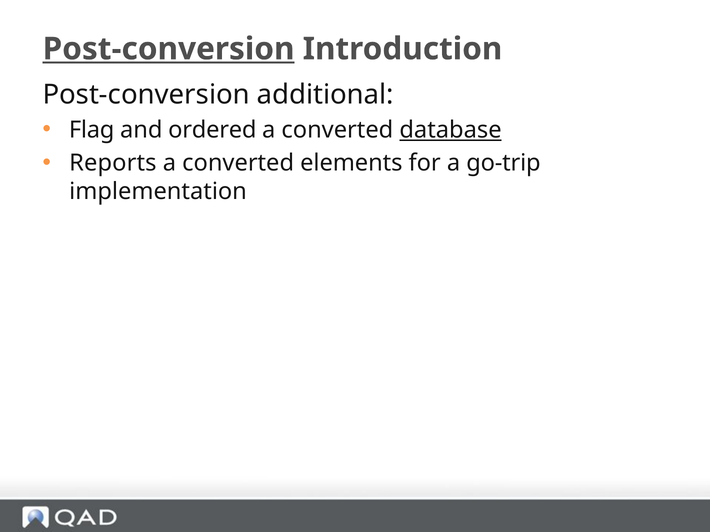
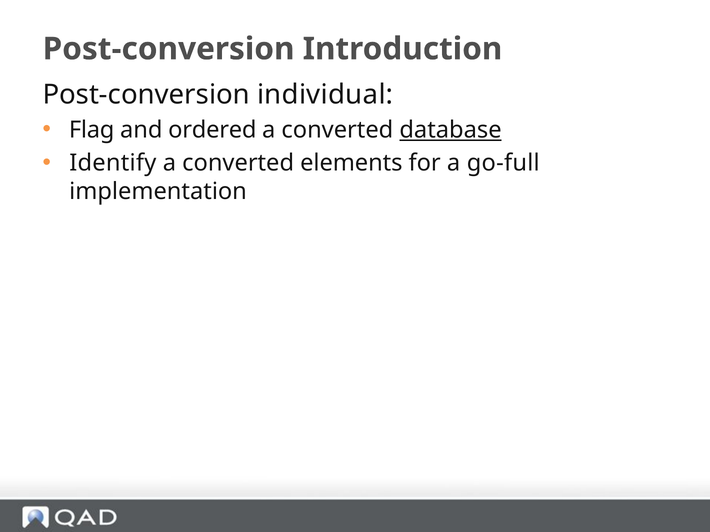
Post-conversion underline: present -> none (169, 49)
additional: additional -> individual (325, 95)
Reports: Reports -> Identify (113, 163)
go-trip: go-trip -> go-full (503, 163)
